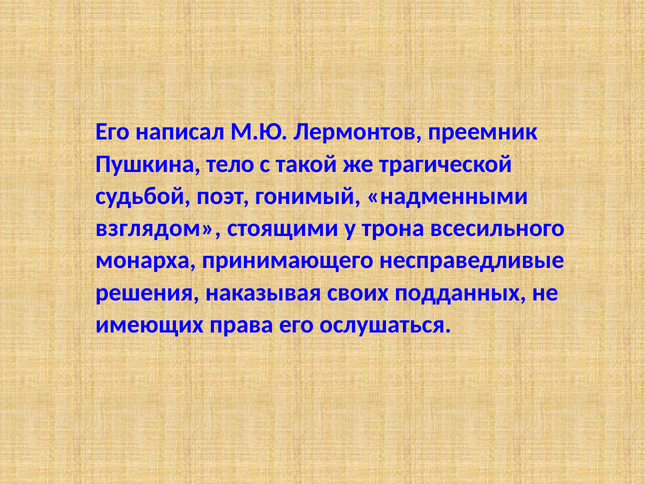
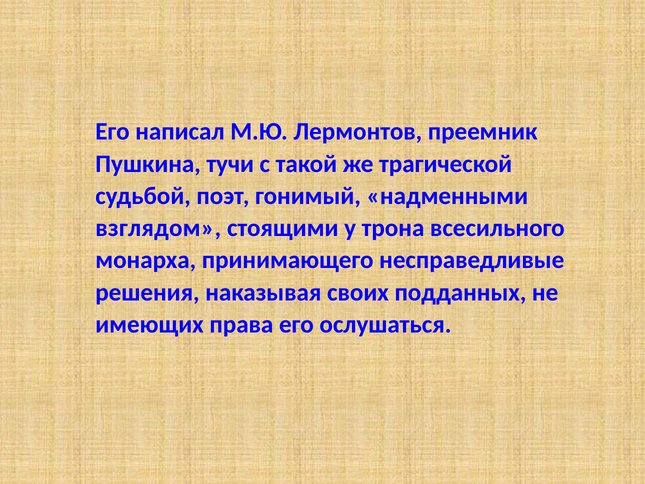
тело: тело -> тучи (230, 164)
